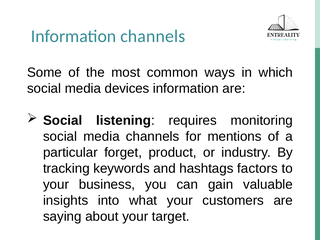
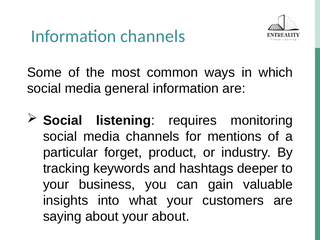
devices: devices -> general (127, 88)
factors: factors -> deeper (258, 168)
your target: target -> about (171, 216)
